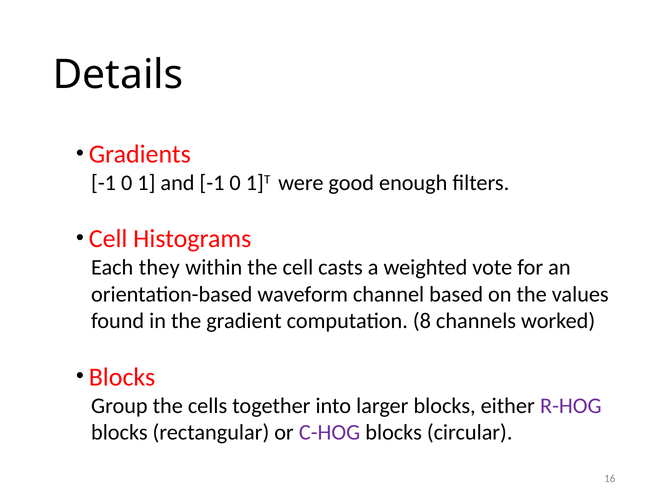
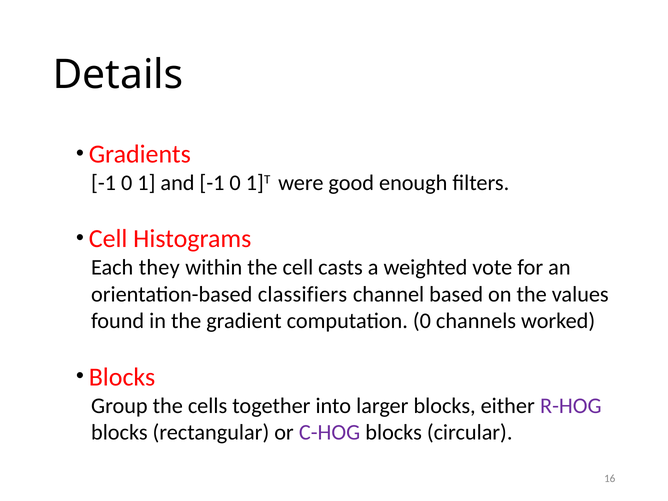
waveform: waveform -> classifiers (303, 294)
computation 8: 8 -> 0 (422, 321)
